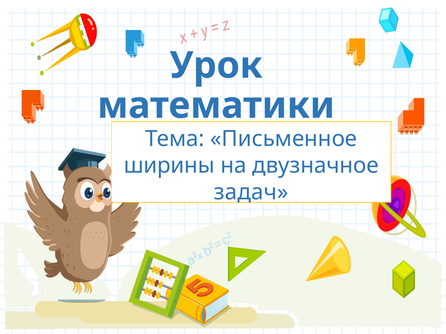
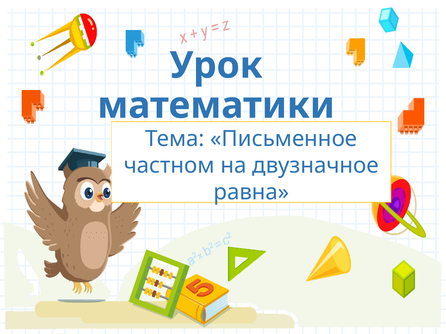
ширины: ширины -> частном (169, 166)
задач: задач -> равна (251, 193)
